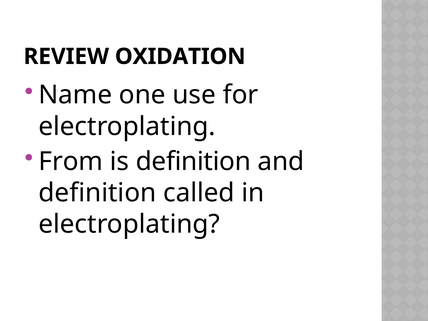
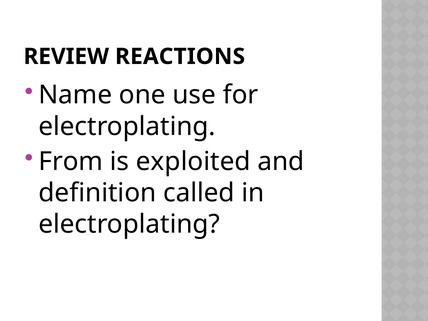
OXIDATION: OXIDATION -> REACTIONS (180, 56)
is definition: definition -> exploited (193, 161)
